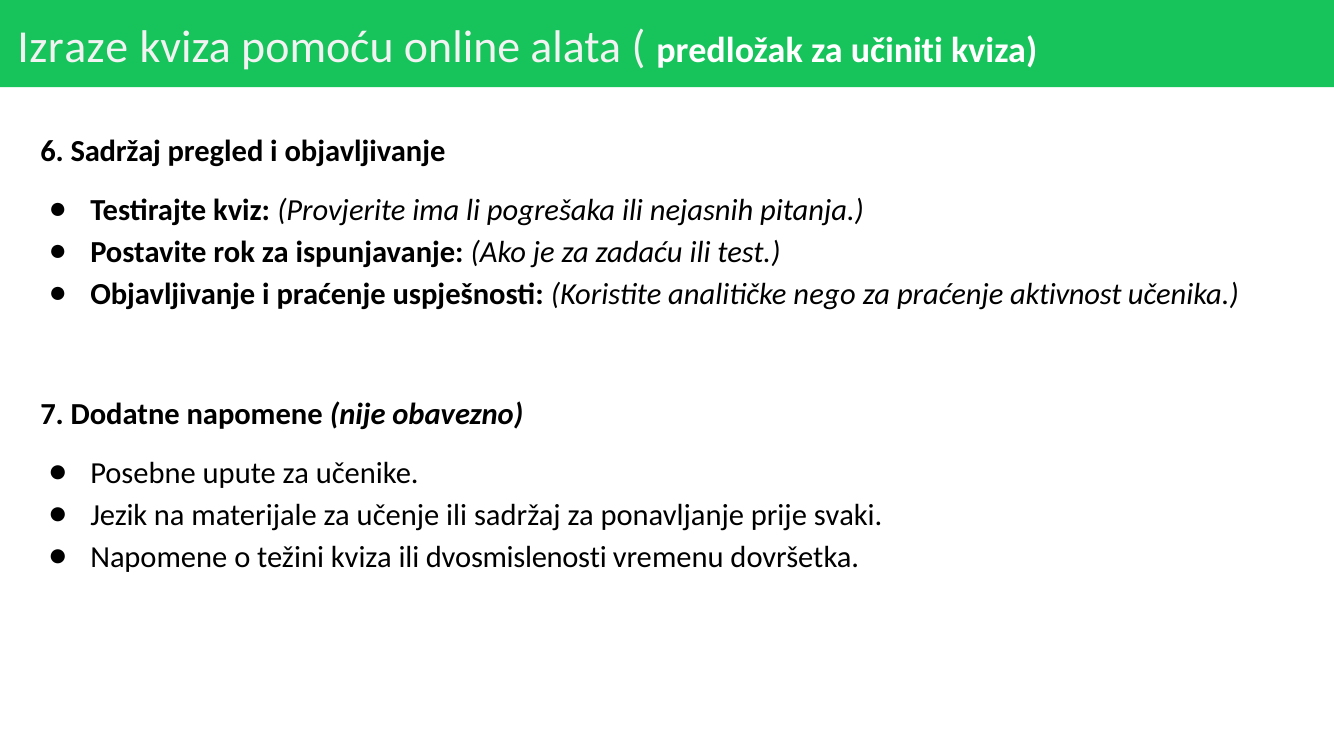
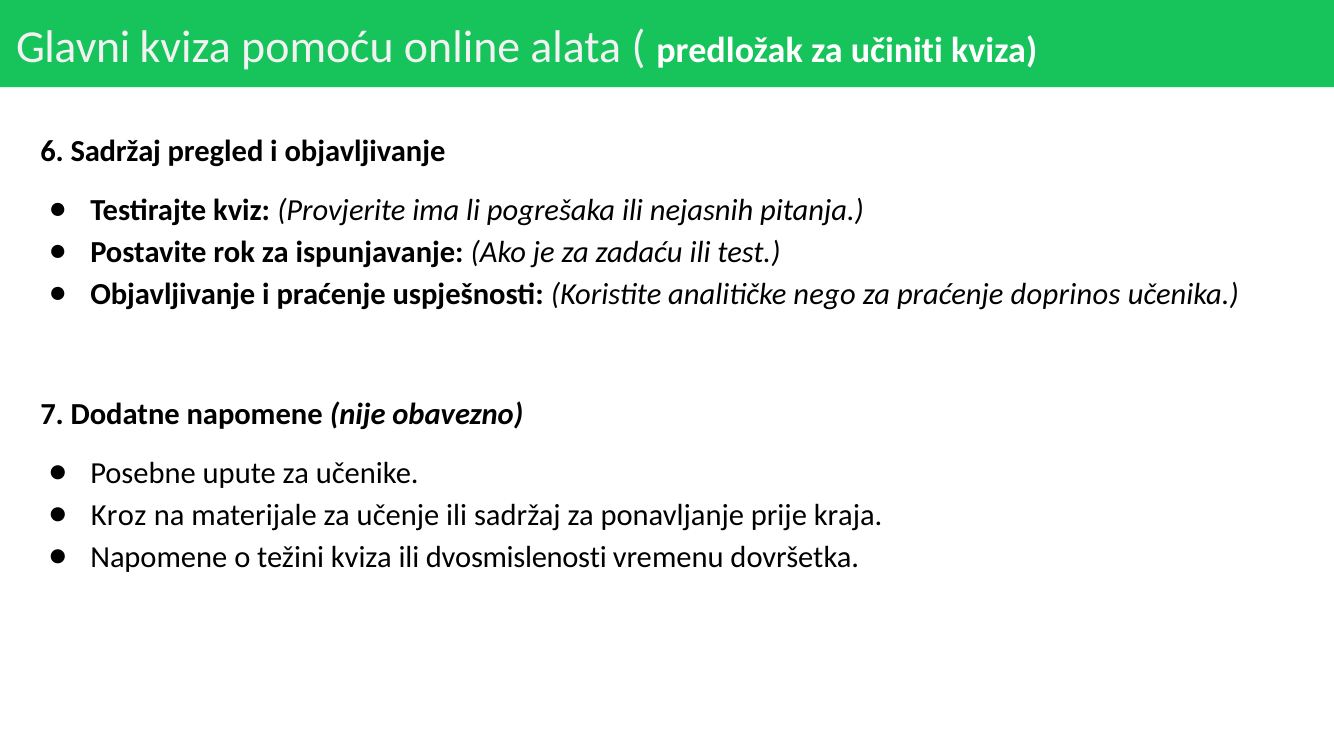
Izraze: Izraze -> Glavni (73, 48)
aktivnost: aktivnost -> doprinos (1066, 295)
Jezik: Jezik -> Kroz (119, 516)
svaki: svaki -> kraja (848, 516)
